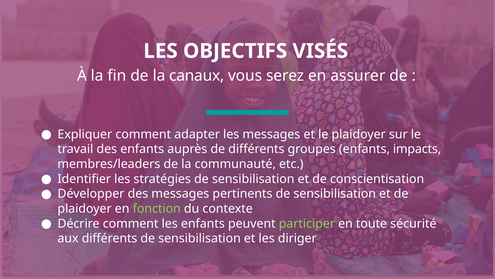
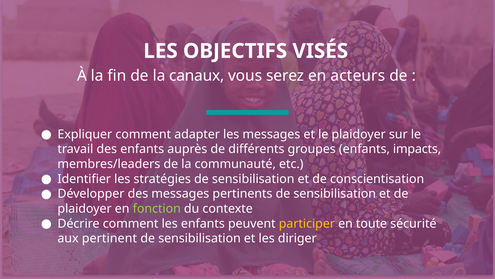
assurer: assurer -> acteurs (358, 76)
participer colour: light green -> yellow (307, 223)
aux différents: différents -> pertinent (109, 238)
